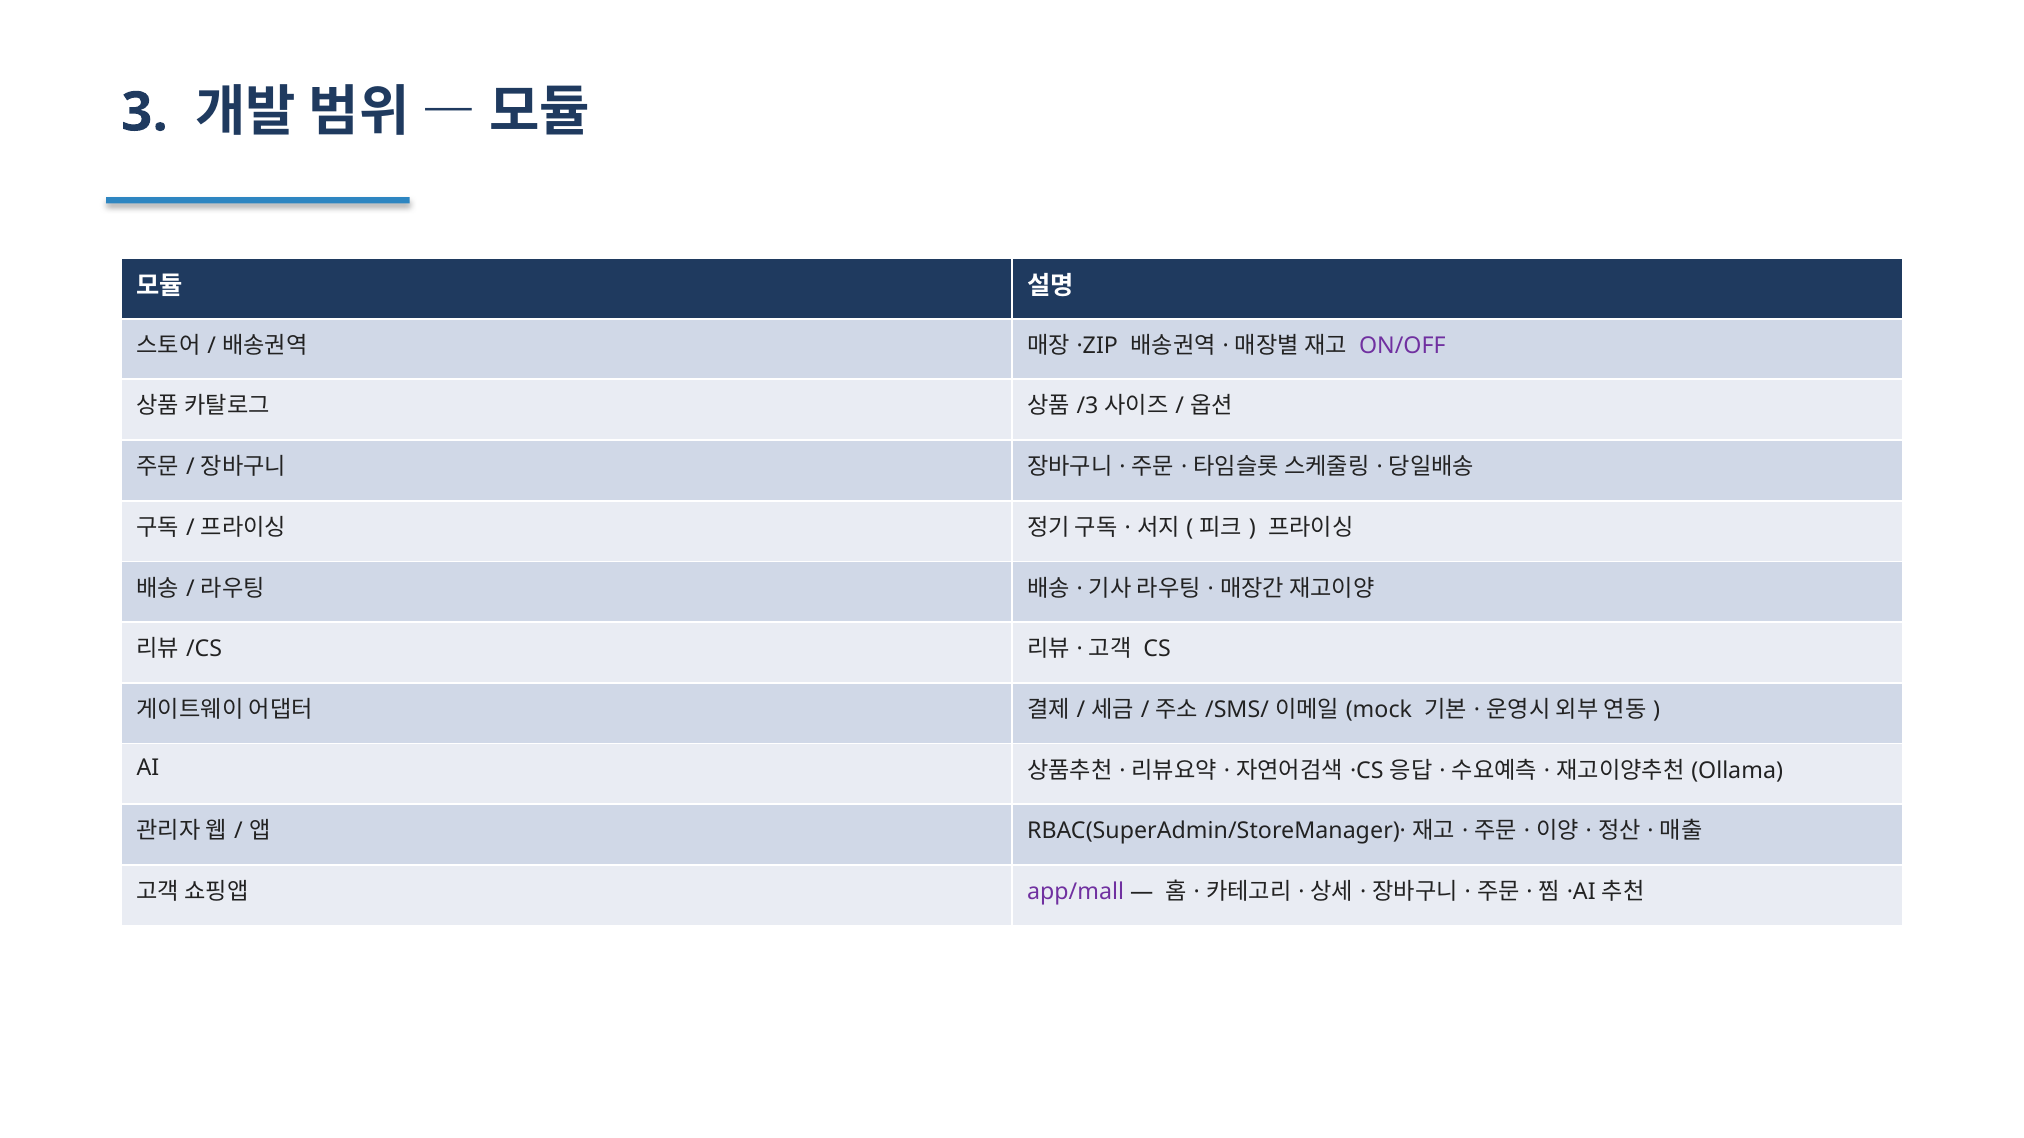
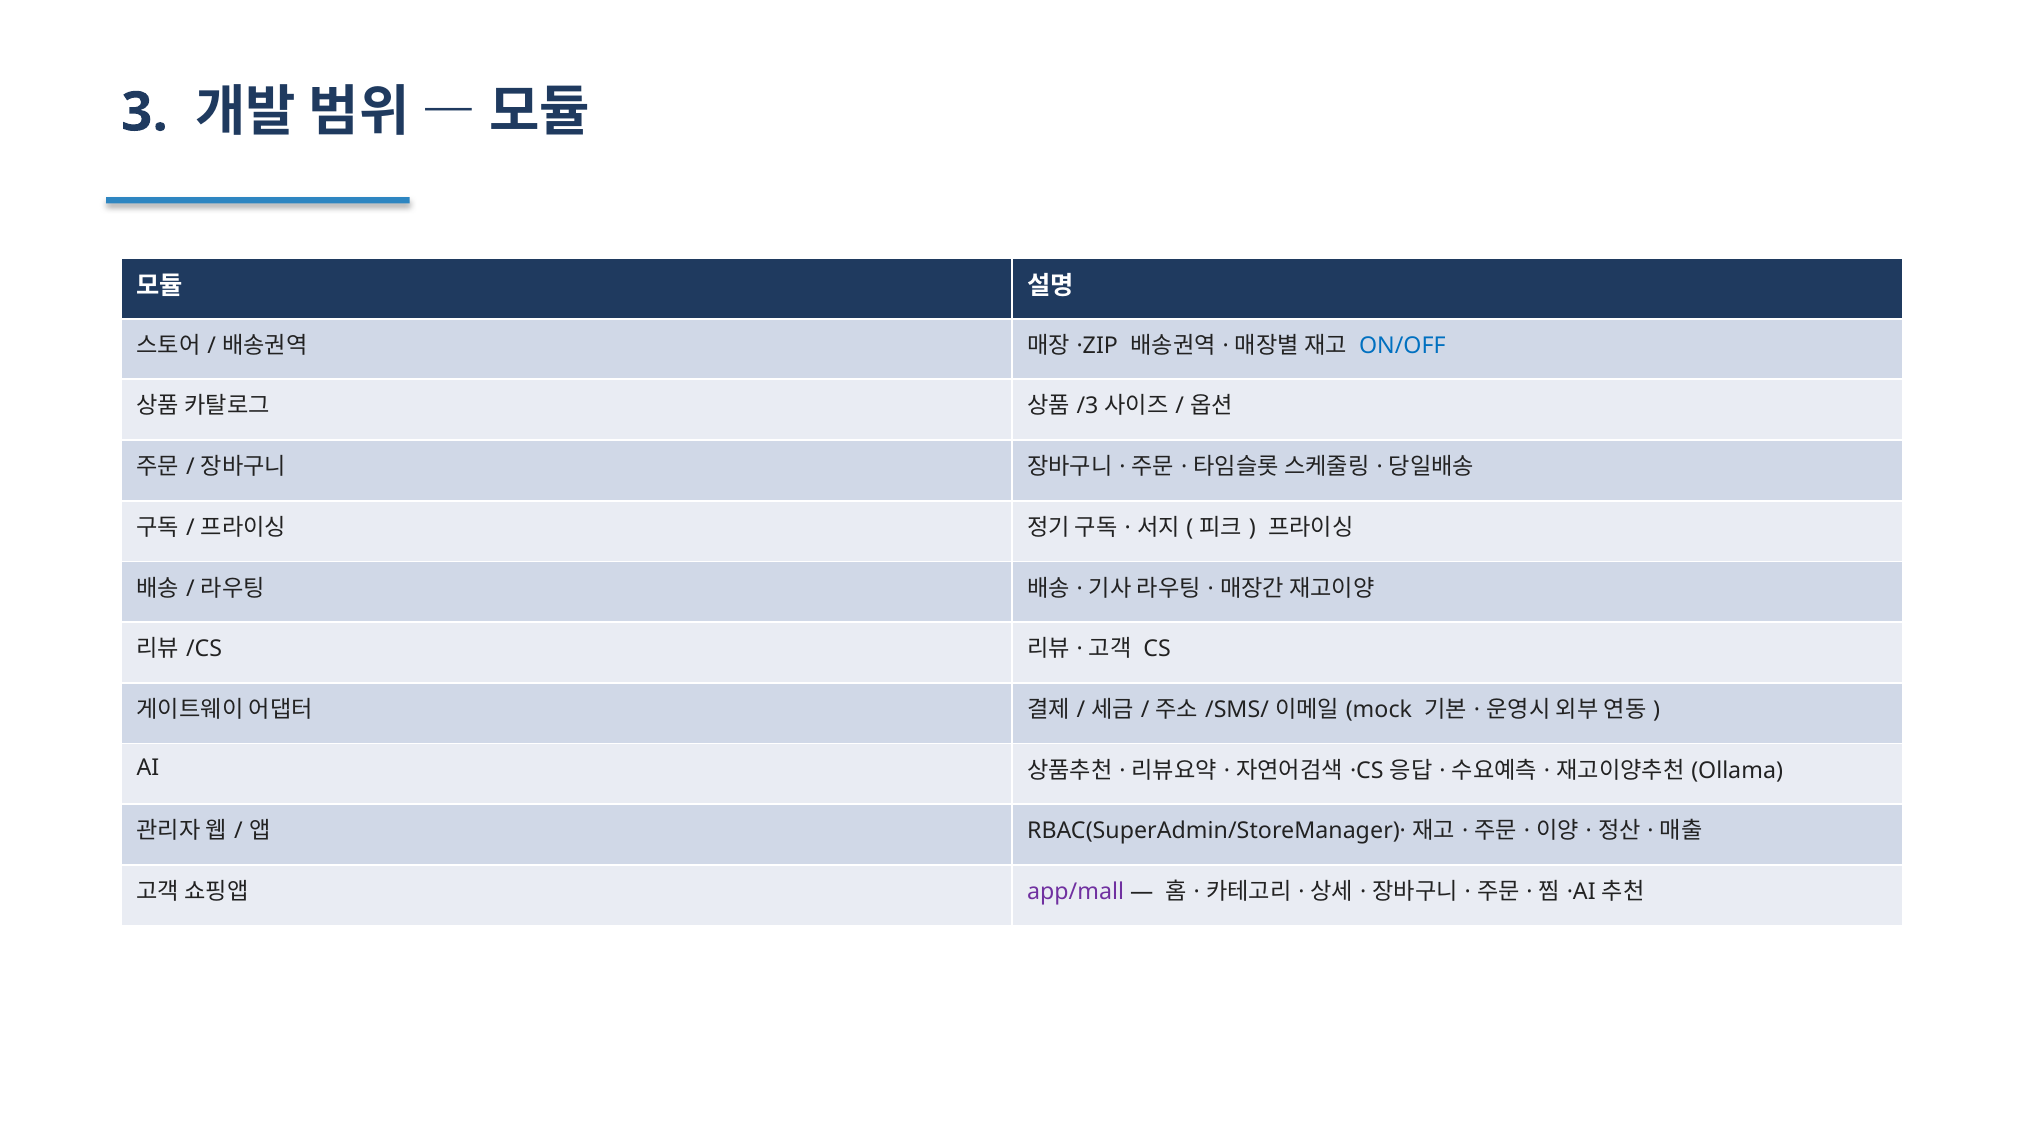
ON/OFF colour: purple -> blue (1402, 346)
